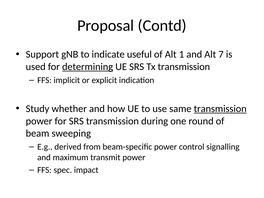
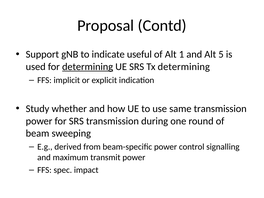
7: 7 -> 5 (221, 54)
Tx transmission: transmission -> determining (184, 67)
transmission underline: present -> none (220, 109)
